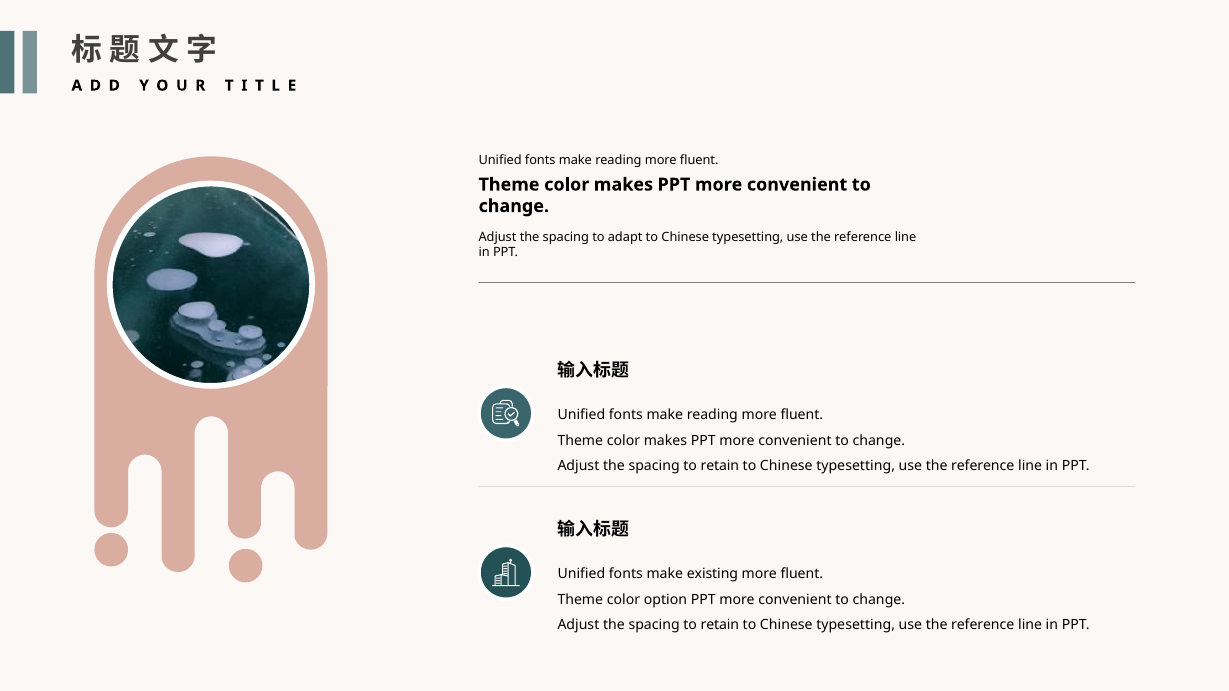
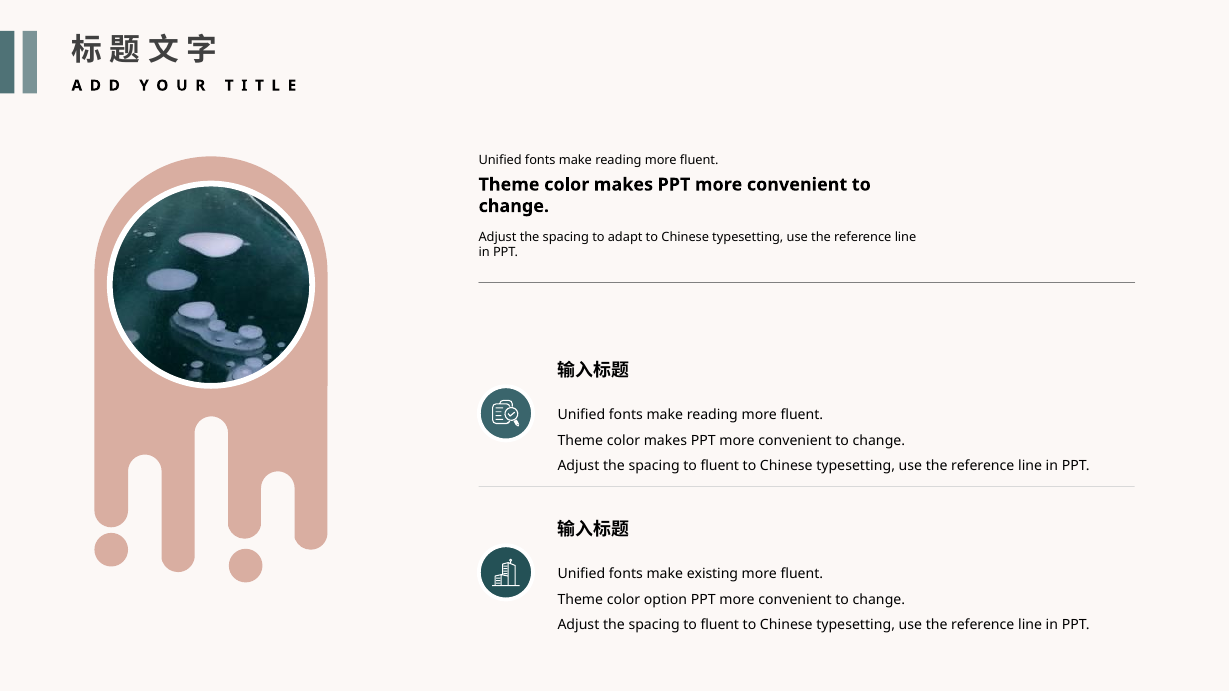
retain: retain -> fluent (720, 466)
retain: retain -> fluent (720, 625)
